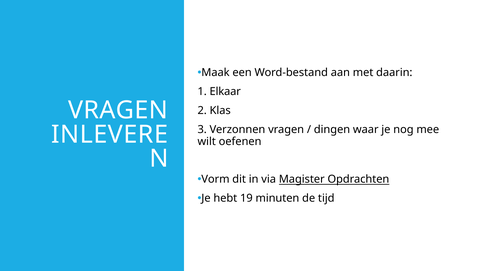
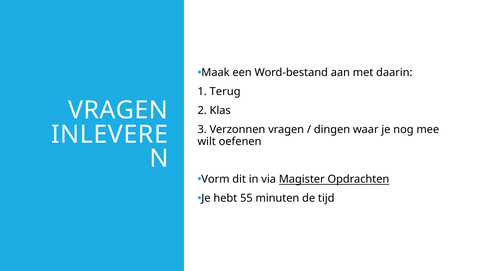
Elkaar: Elkaar -> Terug (225, 92)
19: 19 -> 55 (246, 198)
